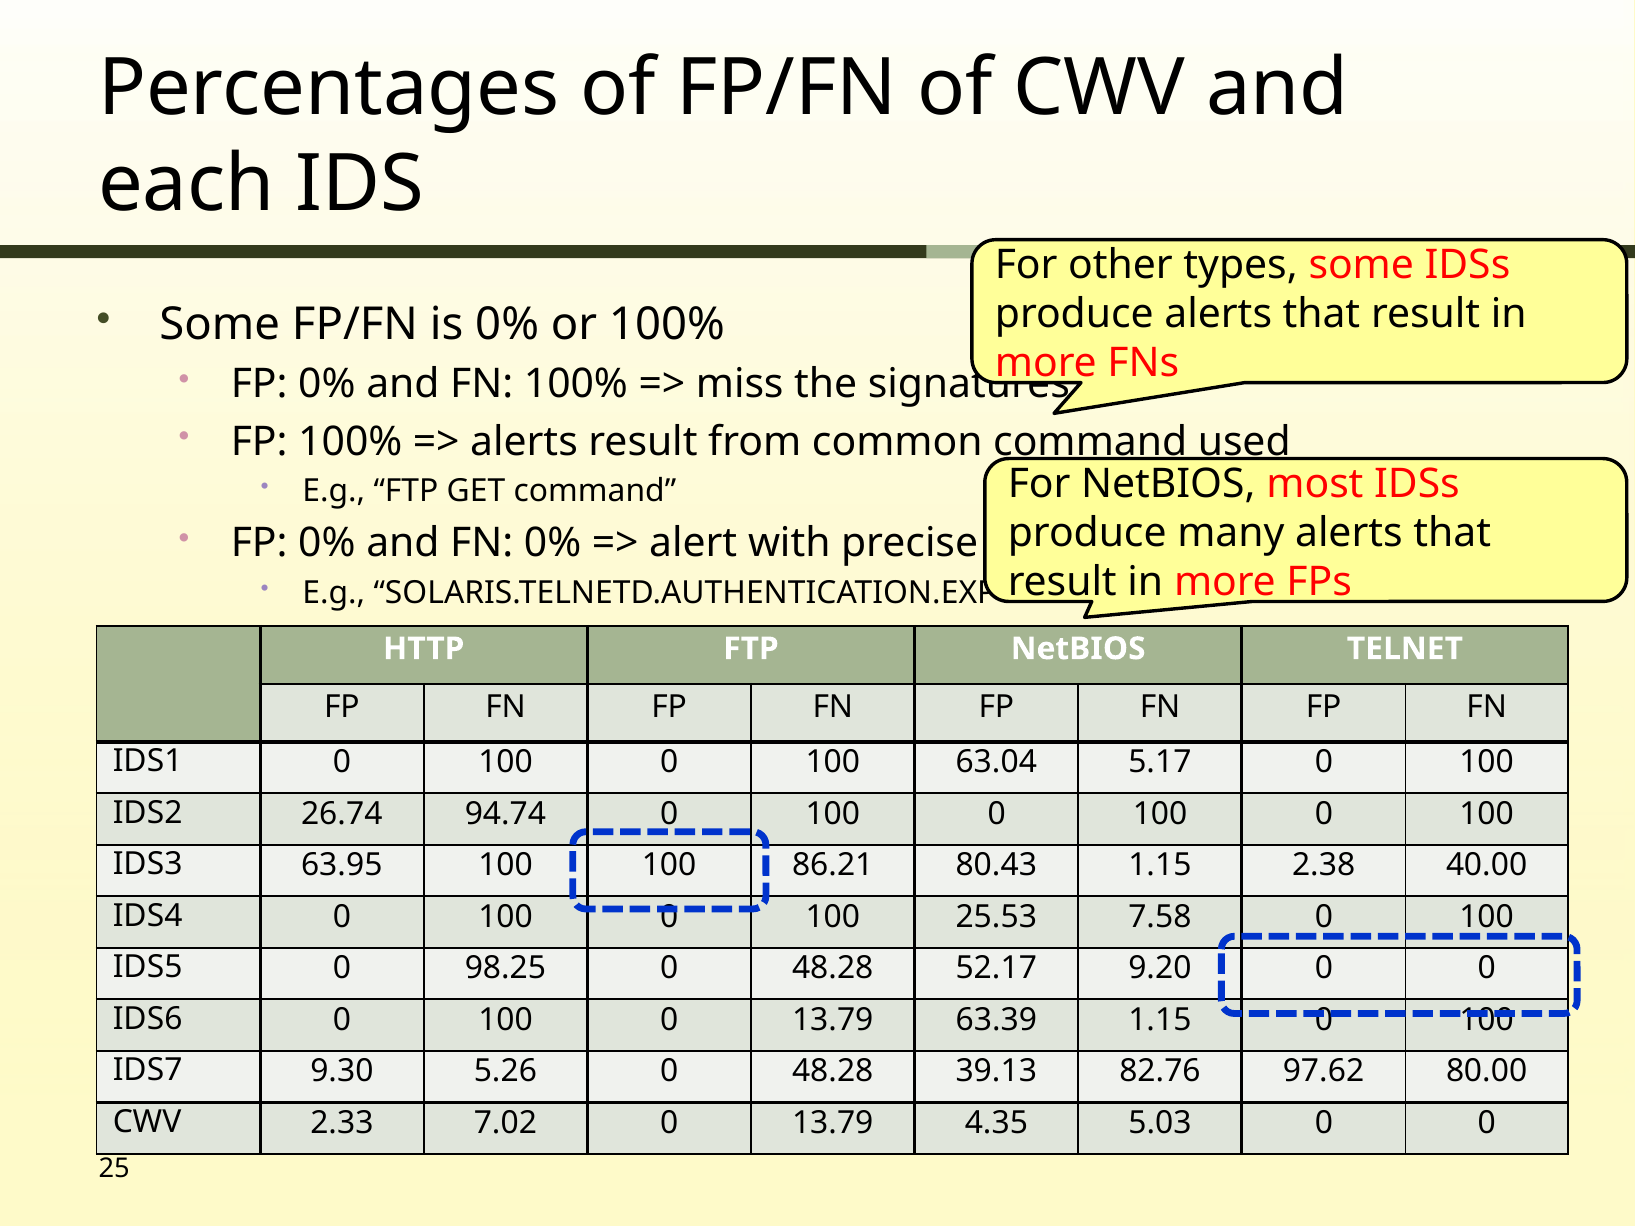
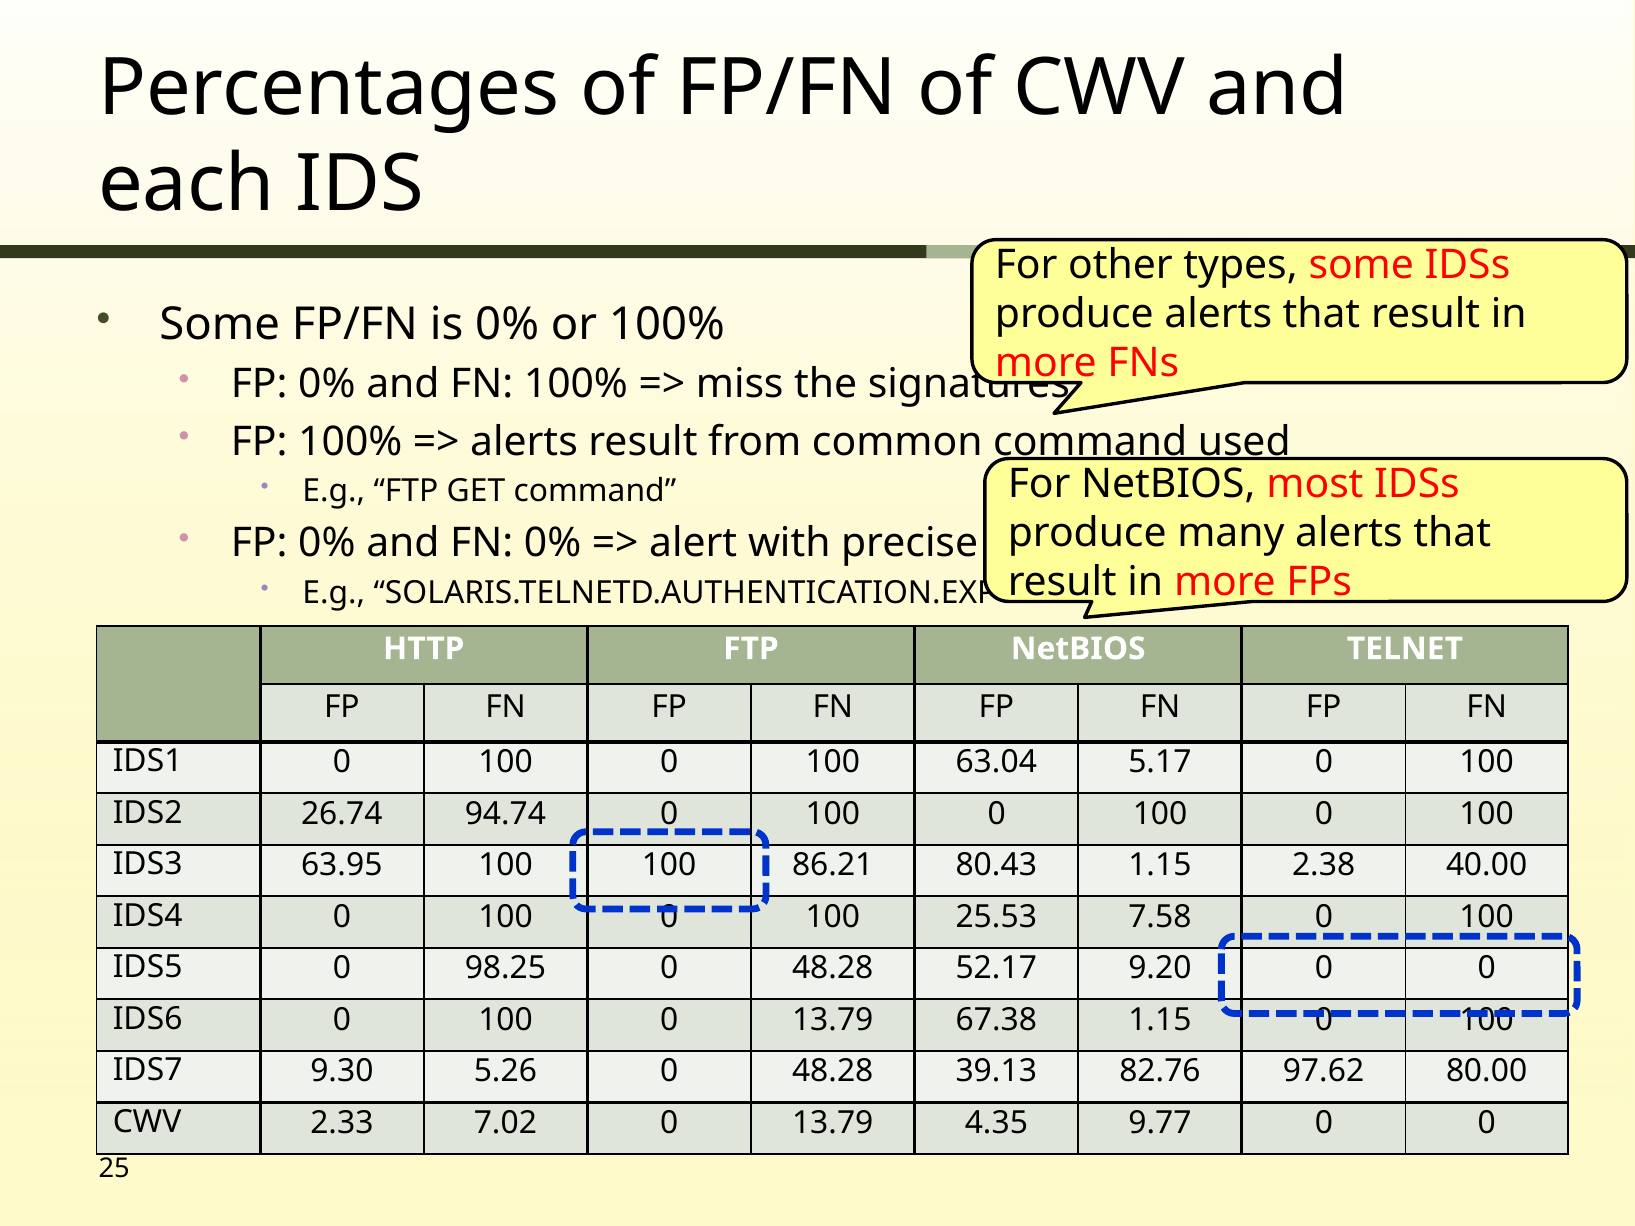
63.39: 63.39 -> 67.38 (996, 1020)
5.03: 5.03 -> 9.77 (1160, 1123)
